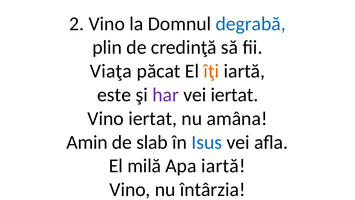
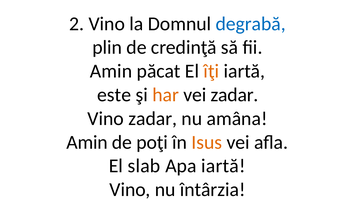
Viaţa: Viaţa -> Amin (111, 71)
har colour: purple -> orange (166, 95)
vei iertat: iertat -> zadar (234, 95)
Vino iertat: iertat -> zadar (153, 118)
slab: slab -> poţi (152, 142)
Isus colour: blue -> orange (207, 142)
milă: milă -> slab (144, 166)
